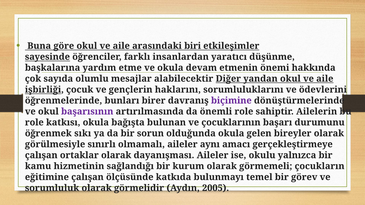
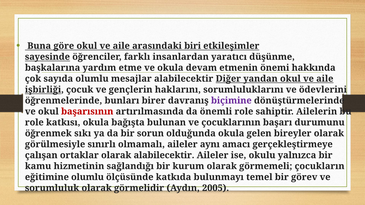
başarısının colour: purple -> red (87, 112)
olarak dayanışması: dayanışması -> alabilecektir (164, 155)
eğitimine çalışan: çalışan -> olumlu (87, 177)
